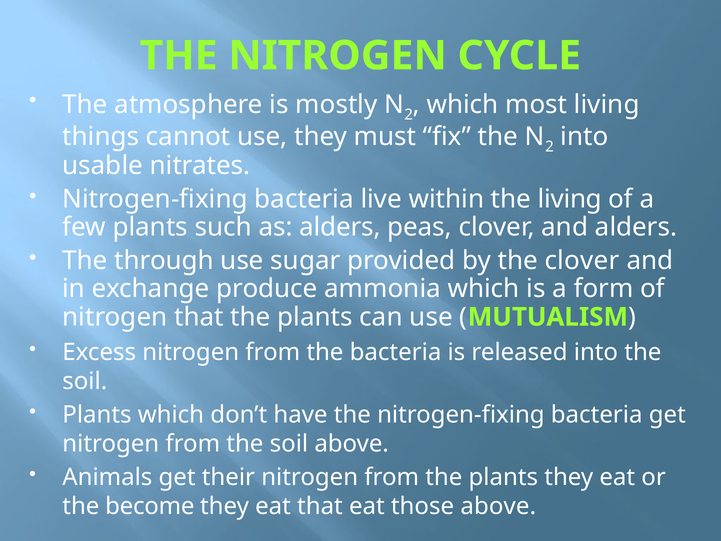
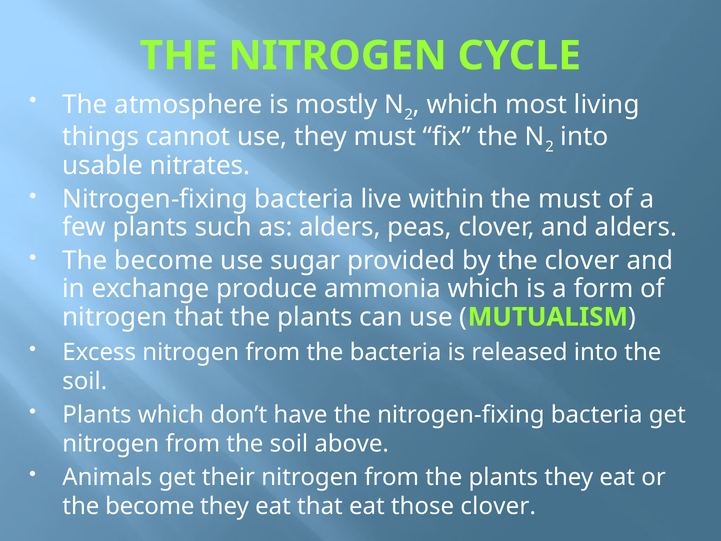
the living: living -> must (570, 199)
through: through -> become (164, 261)
those above: above -> clover (498, 506)
